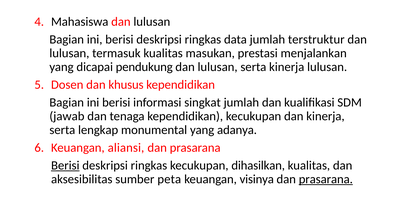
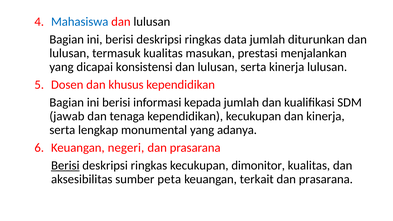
Mahasiswa colour: black -> blue (80, 22)
terstruktur: terstruktur -> diturunkan (316, 39)
pendukung: pendukung -> konsistensi (144, 67)
singkat: singkat -> kepada (203, 102)
aliansi: aliansi -> negeri (126, 148)
dihasilkan: dihasilkan -> dimonitor (258, 166)
visinya: visinya -> terkait (257, 179)
prasarana underline: present -> none (326, 179)
